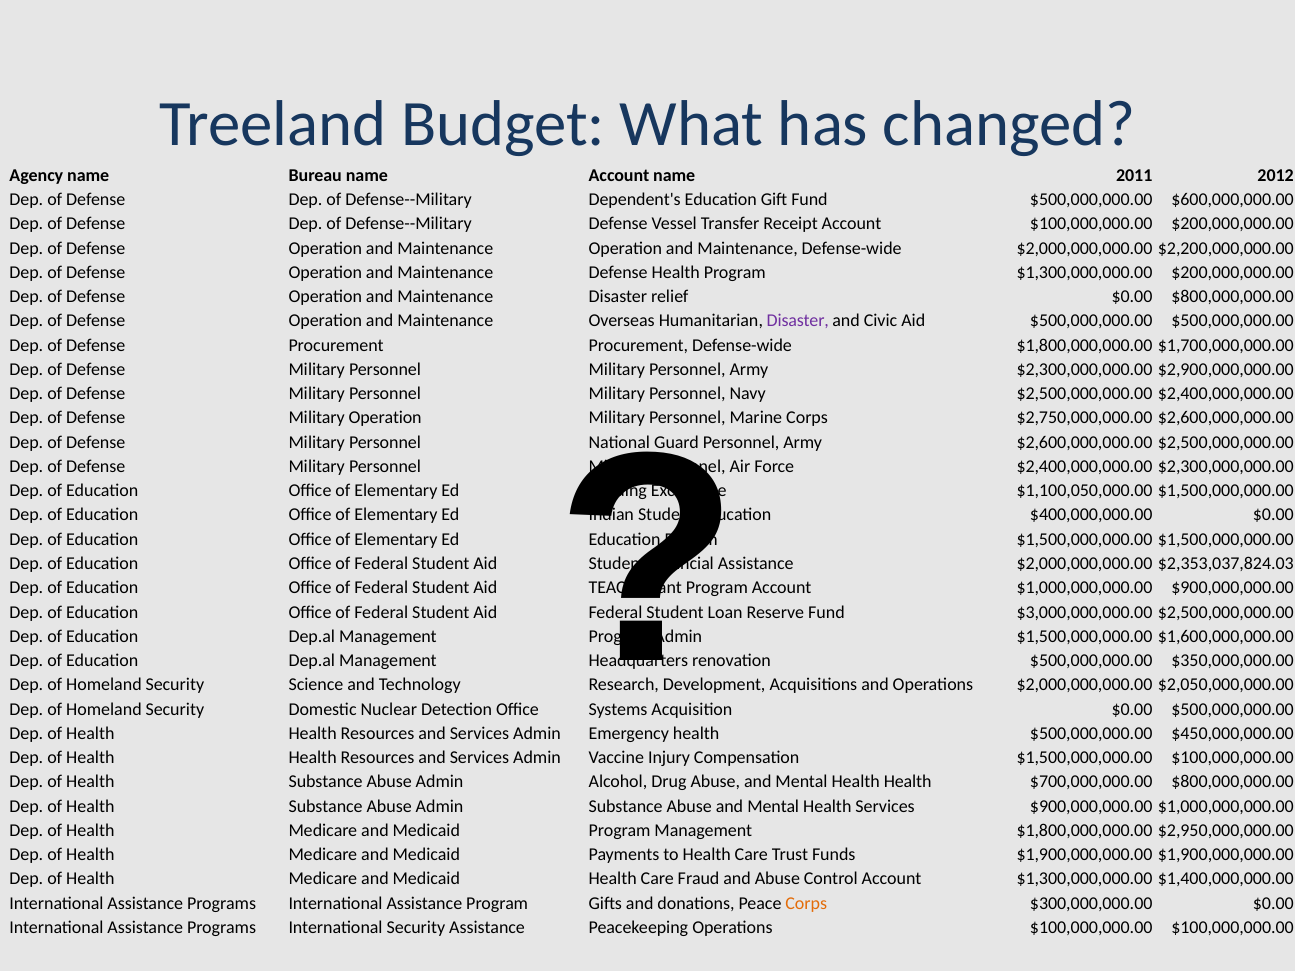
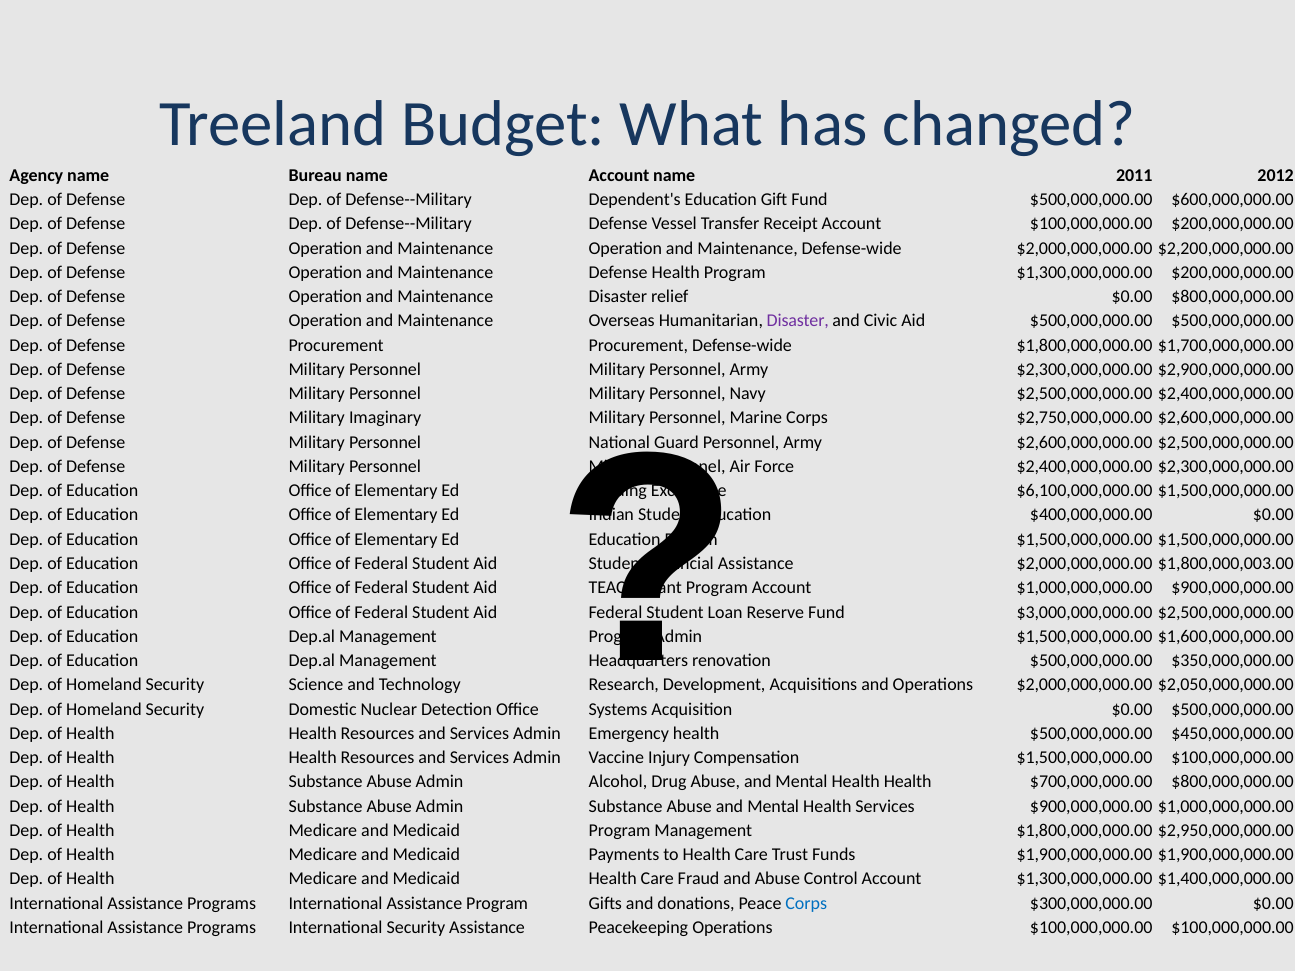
Military Operation: Operation -> Imaginary (385, 418)
$1,100,050,000.00: $1,100,050,000.00 -> $6,100,000,000.00 (1084, 491)
$2,353,037,824.03: $2,353,037,824.03 -> $1,800,000,003.00 (1226, 564)
Corps colour: orange -> blue (806, 903)
